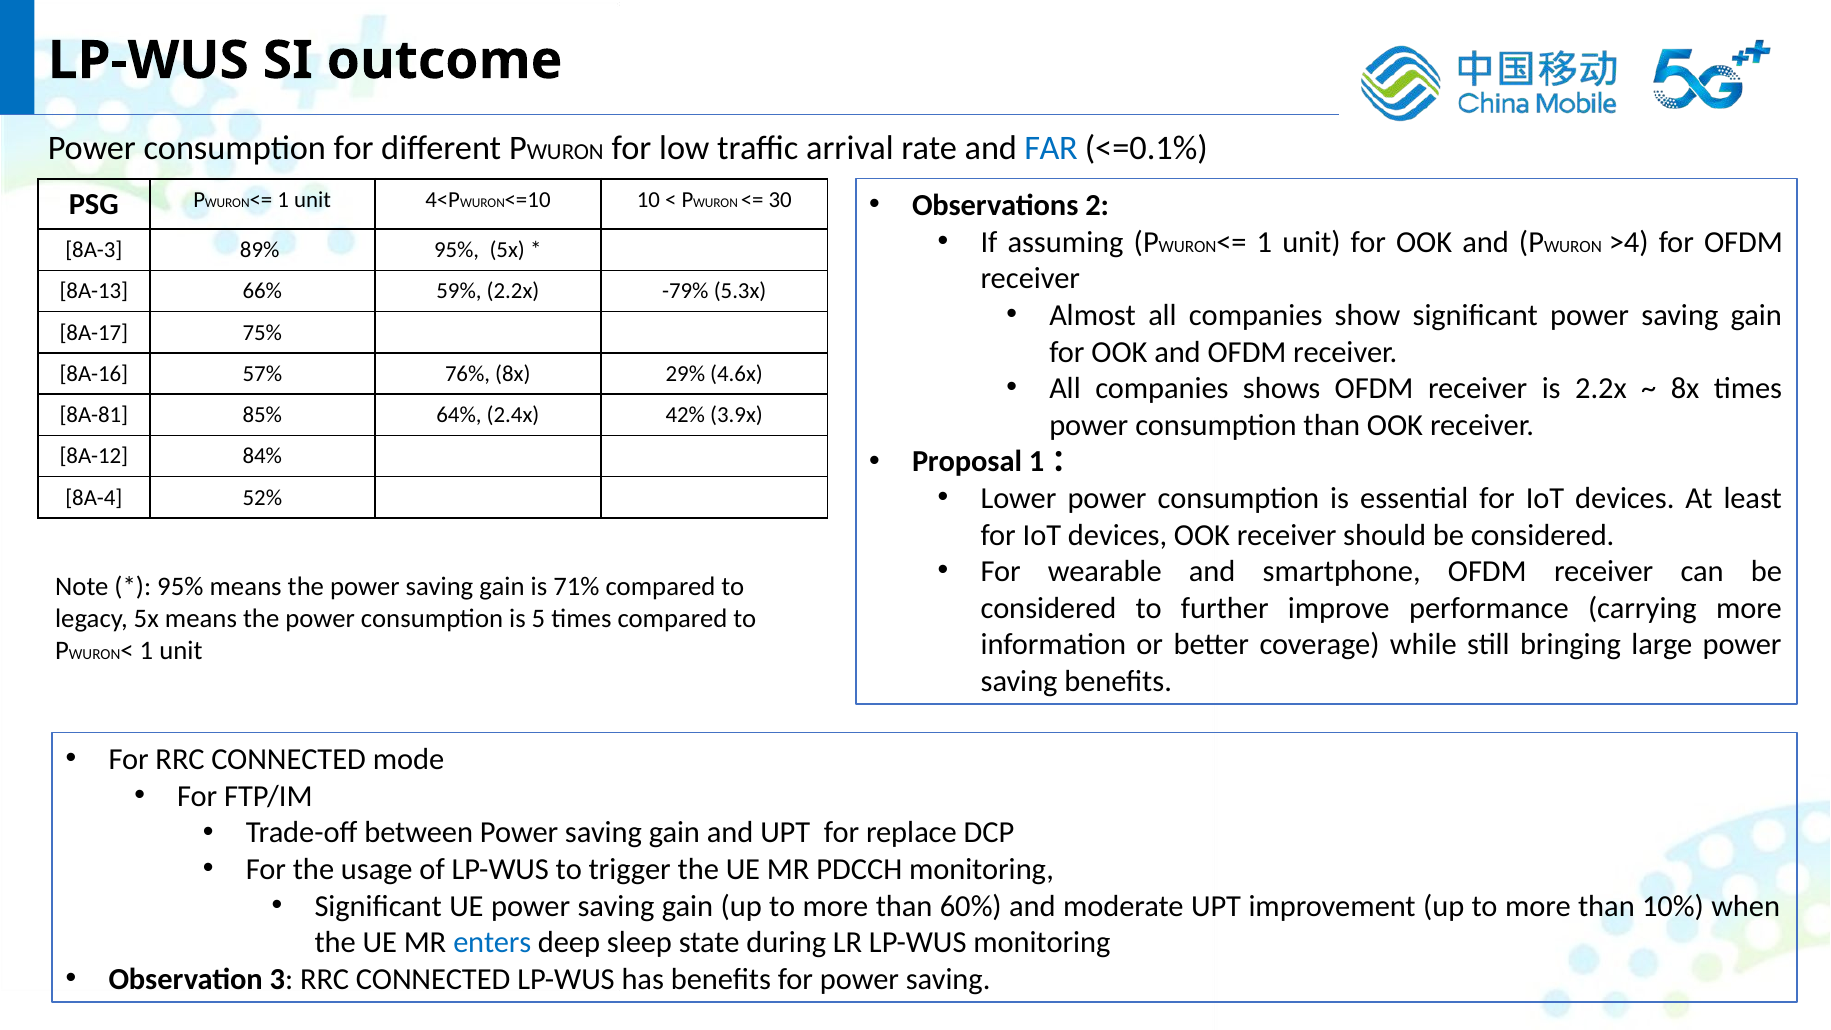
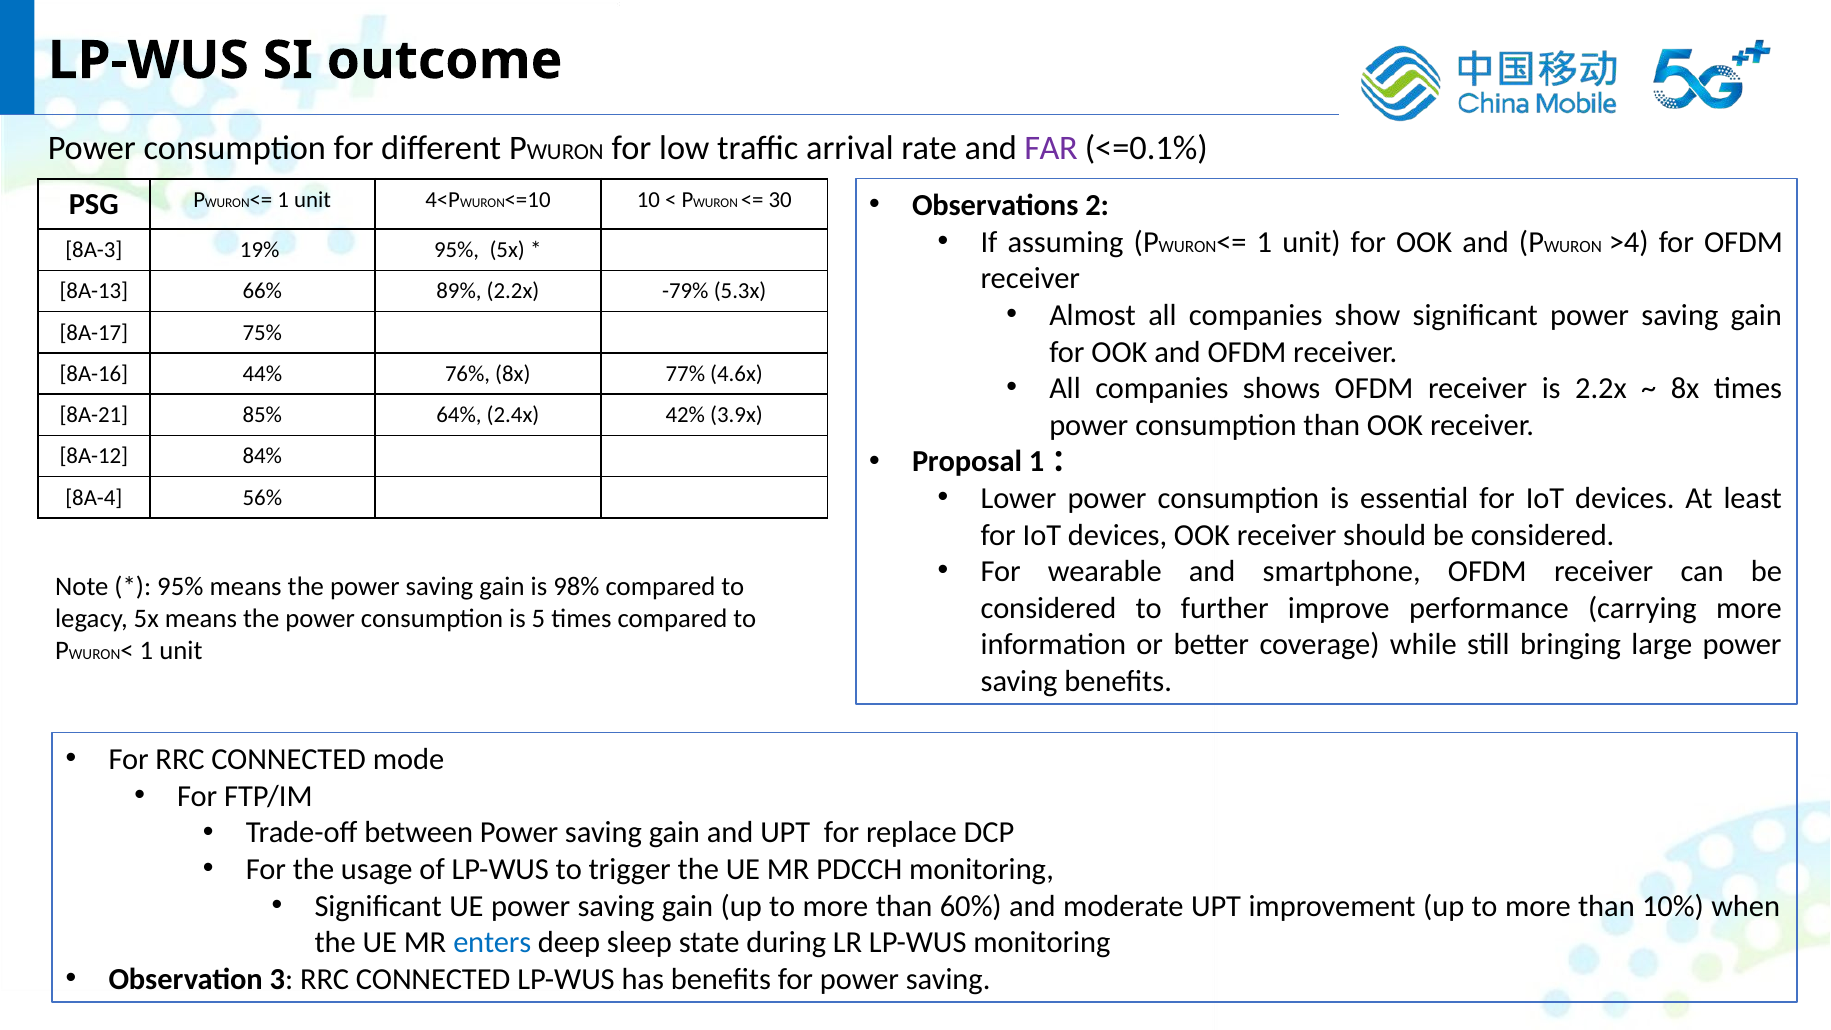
FAR colour: blue -> purple (1051, 148)
89%: 89% -> 19% (260, 250)
59%: 59% -> 89% (459, 291)
57%: 57% -> 44% (262, 374)
29%: 29% -> 77% (685, 374)
8A-81: 8A-81 -> 8A-21 (94, 415)
52%: 52% -> 56% (262, 498)
71%: 71% -> 98% (576, 587)
